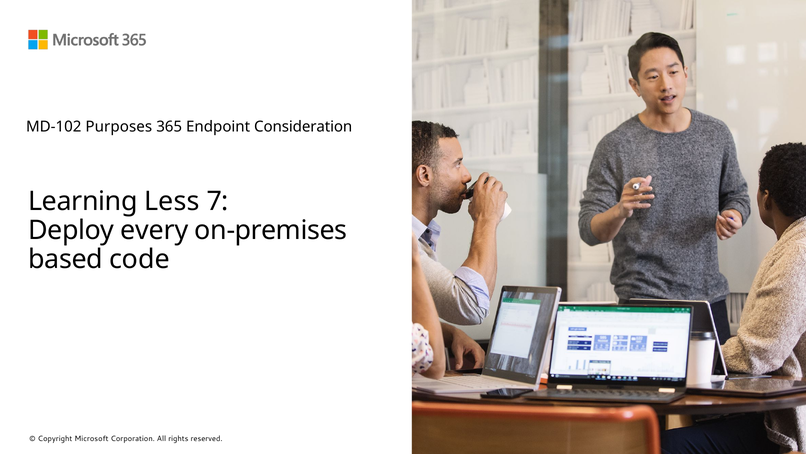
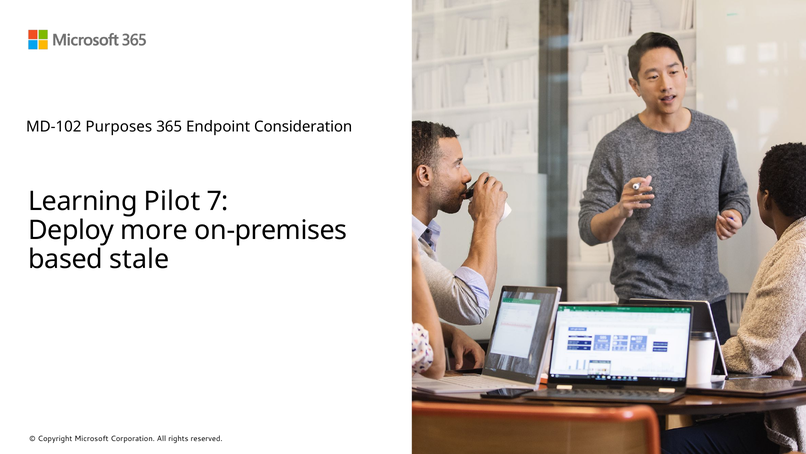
Less: Less -> Pilot (172, 201)
every: every -> more (154, 230)
code: code -> stale (139, 259)
